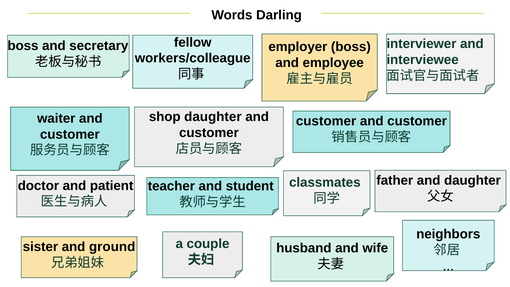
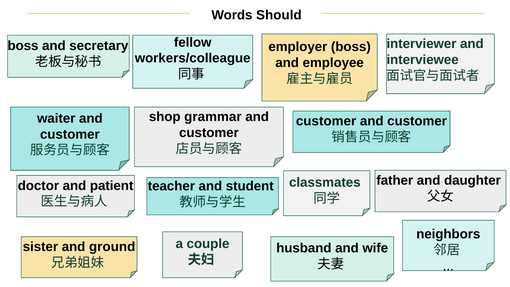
Darling: Darling -> Should (279, 15)
shop daughter: daughter -> grammar (213, 117)
